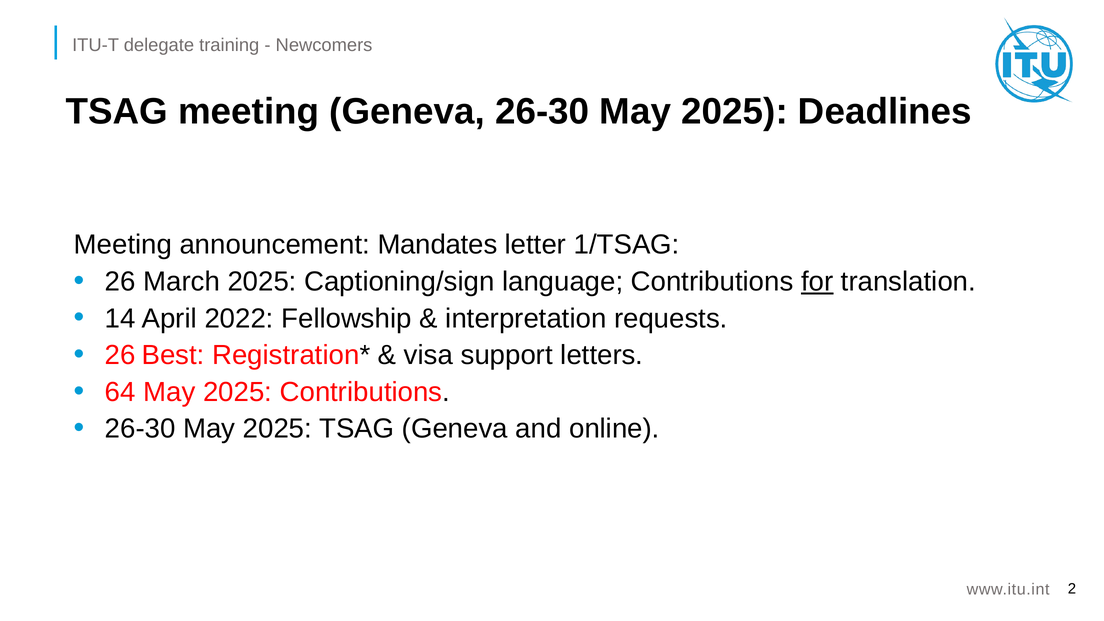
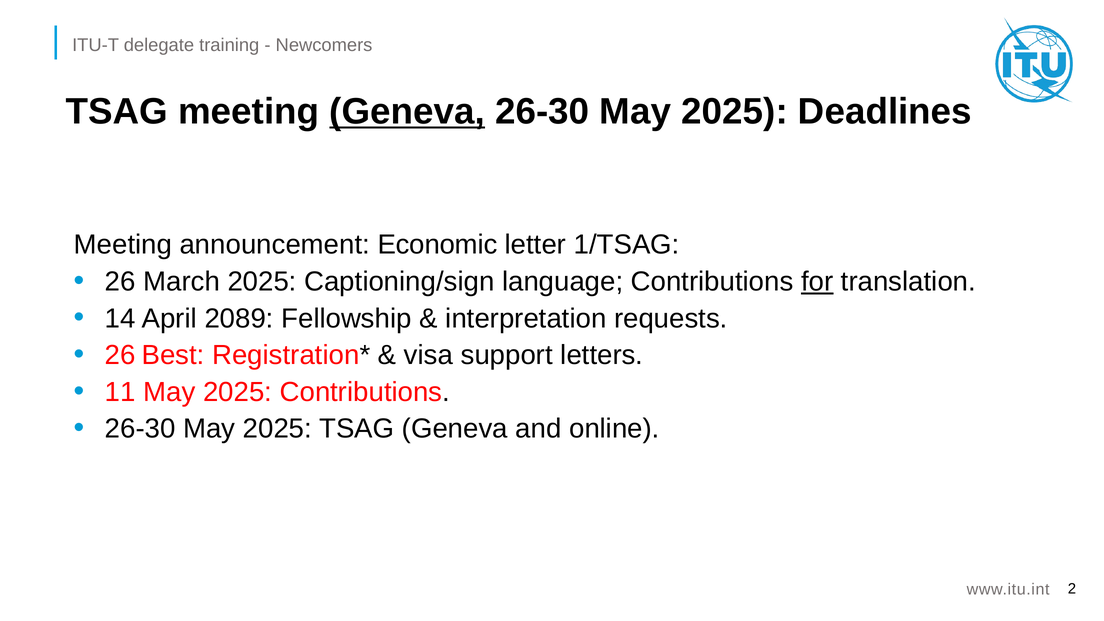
Geneva underline: none -> present (407, 112)
Mandates: Mandates -> Economic (437, 245)
2022: 2022 -> 2089 (239, 318)
64: 64 -> 11 (120, 392)
